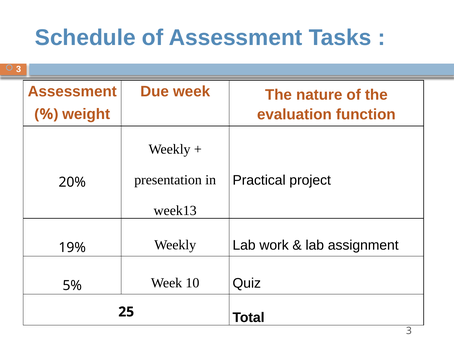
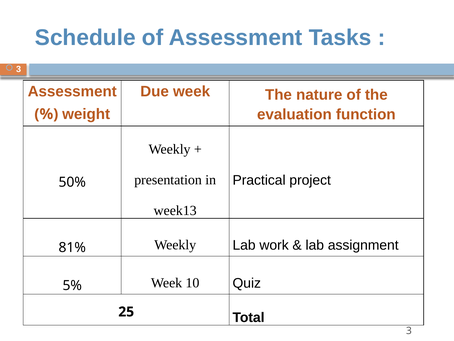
20%: 20% -> 50% (72, 182)
19%: 19% -> 81% (72, 247)
